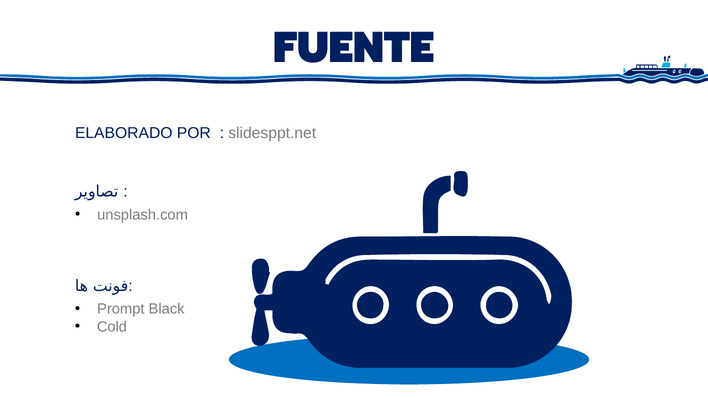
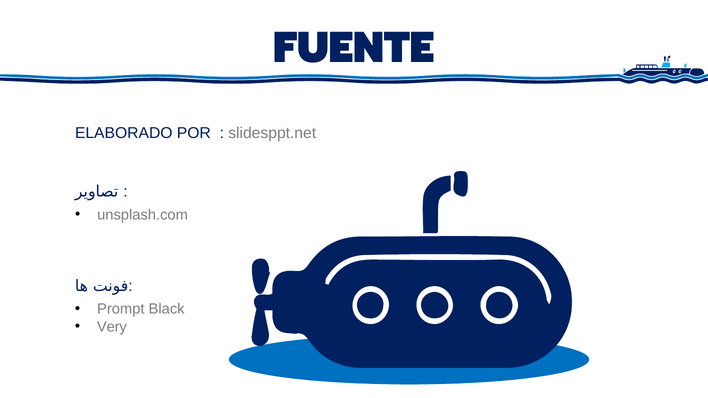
Cold: Cold -> Very (112, 327)
